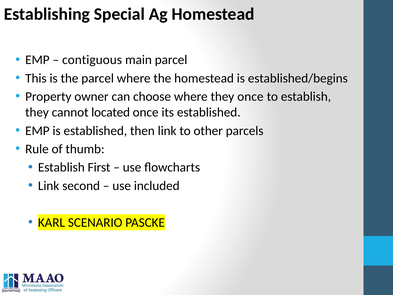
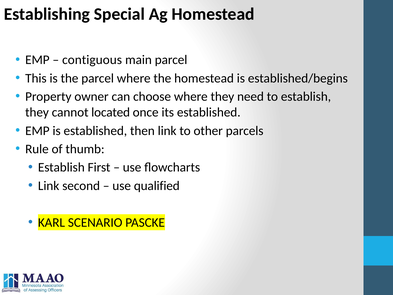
they once: once -> need (250, 97)
included: included -> qualified (157, 186)
